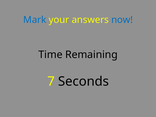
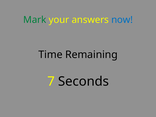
Mark colour: blue -> green (35, 20)
